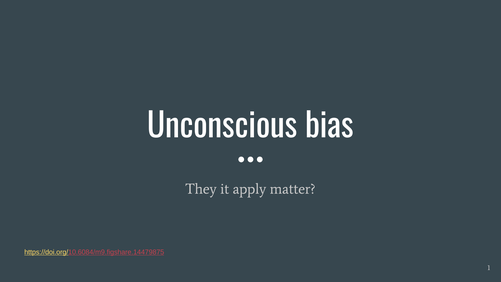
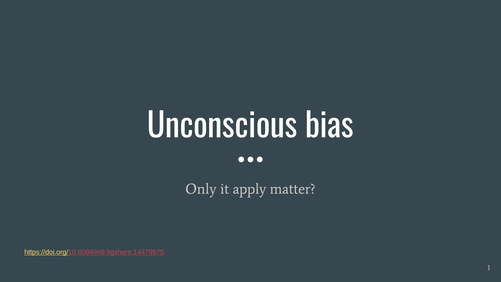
They: They -> Only (201, 189)
